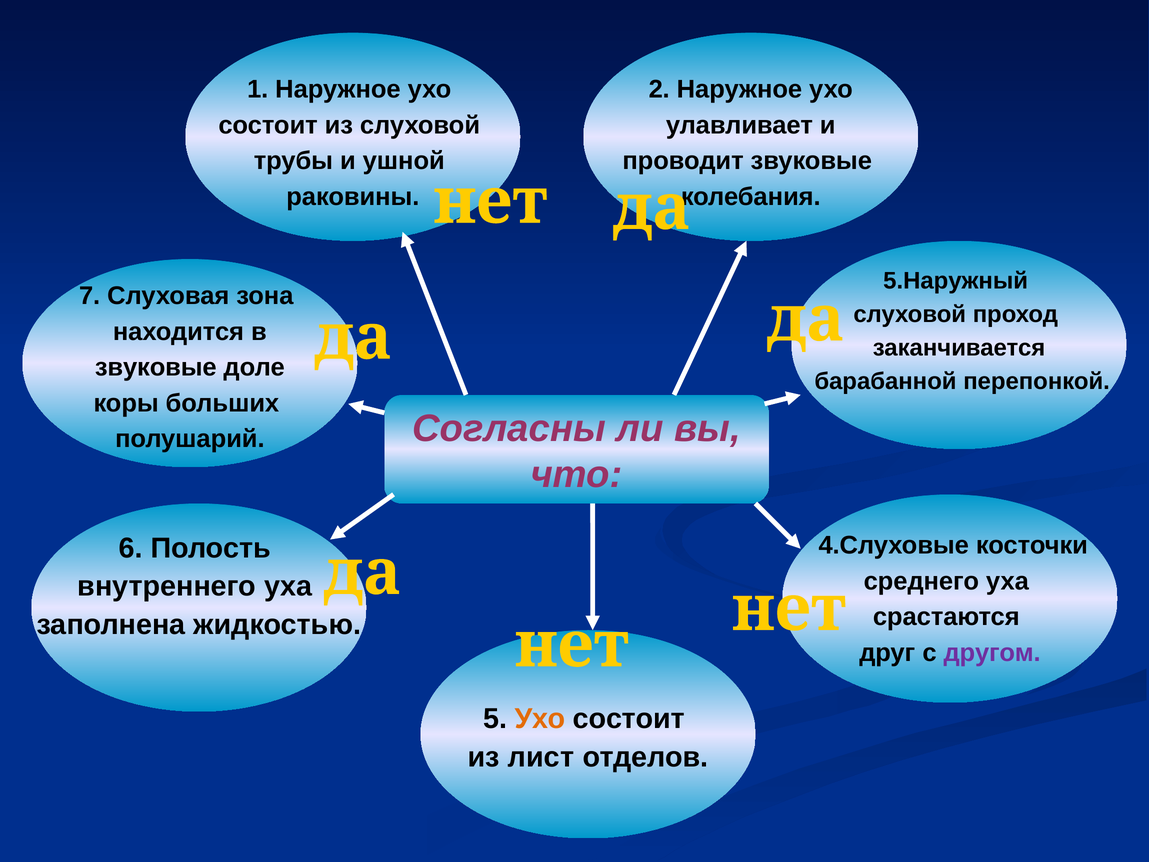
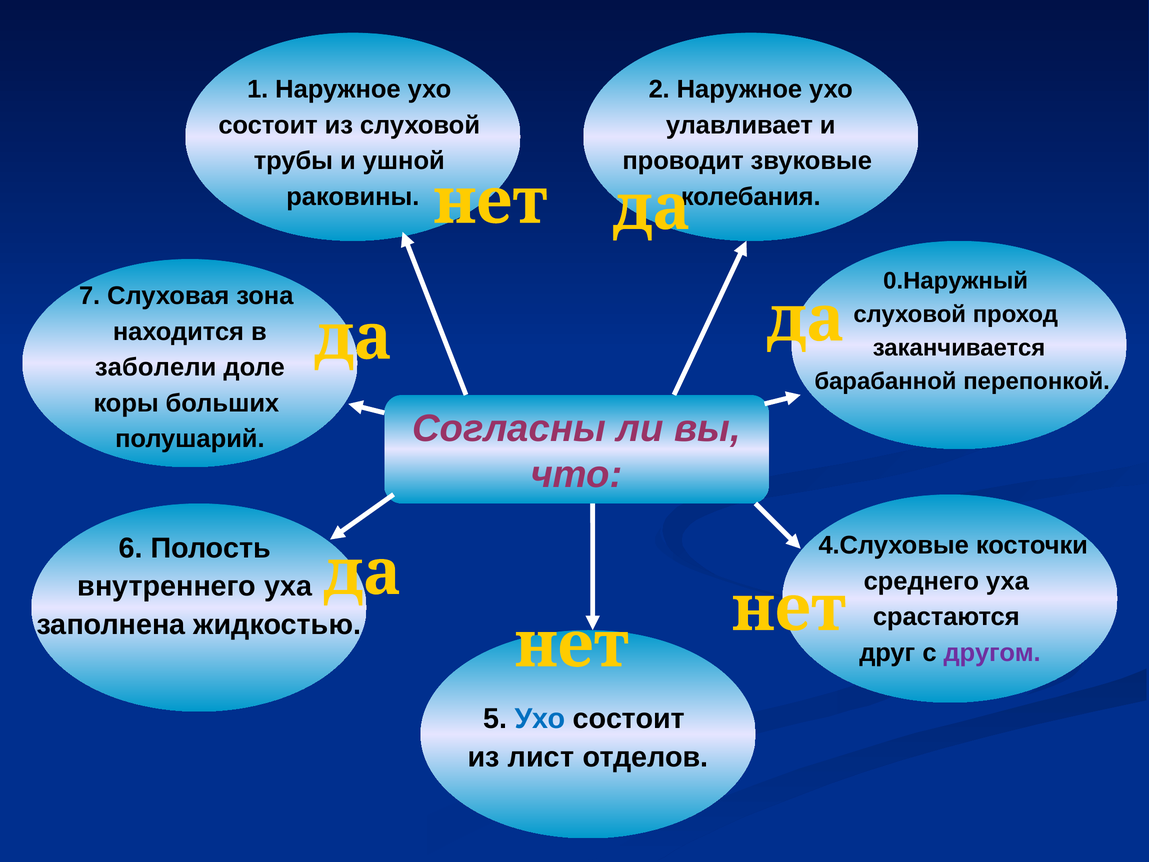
5.Наружный: 5.Наружный -> 0.Наружный (956, 281)
звуковые: звуковые -> заболели (156, 367)
Ухо colour: orange -> blue (540, 719)
